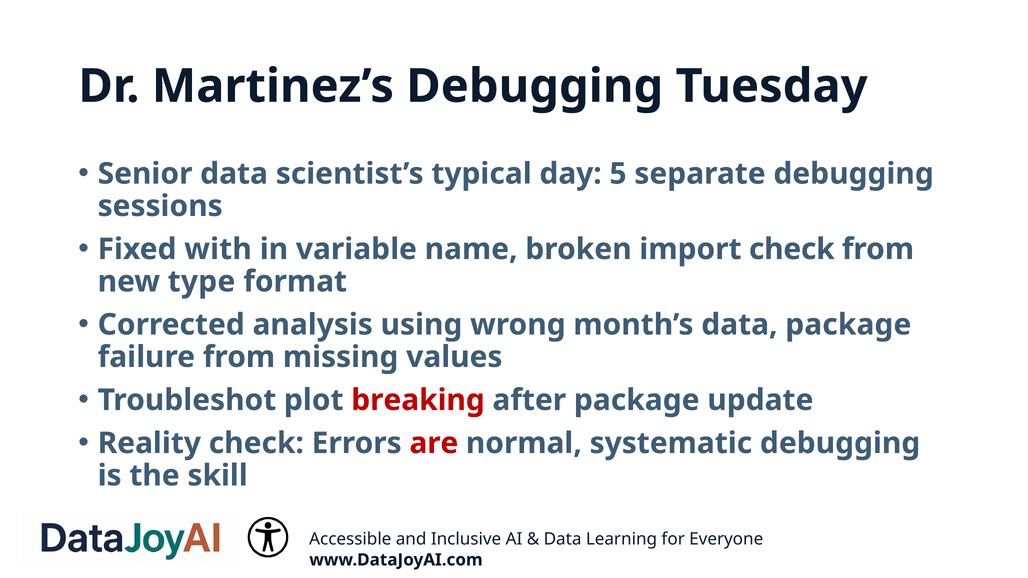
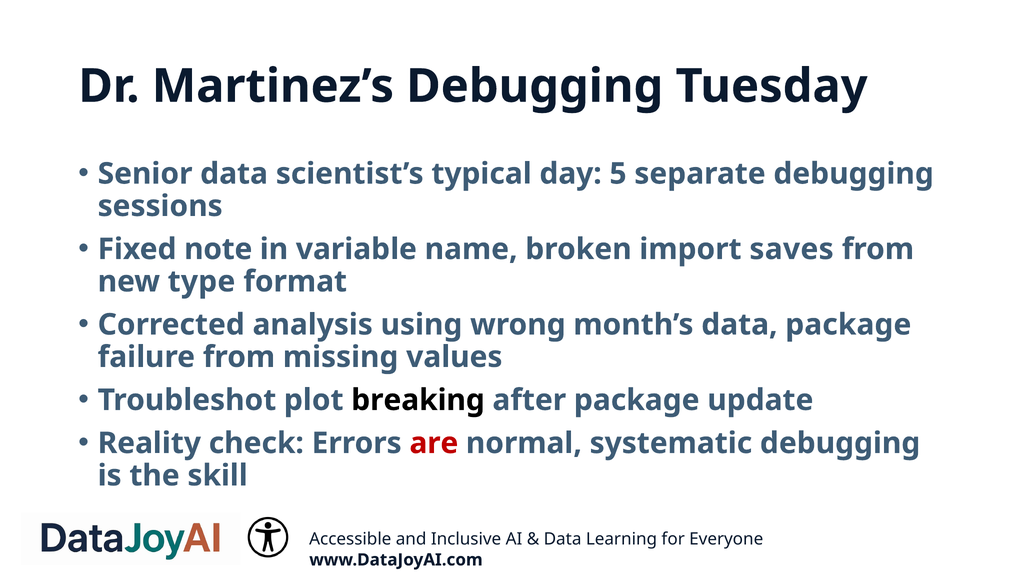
with: with -> note (218, 249)
import check: check -> saves (792, 249)
breaking colour: red -> black (418, 400)
